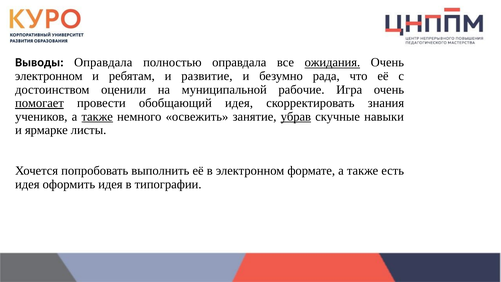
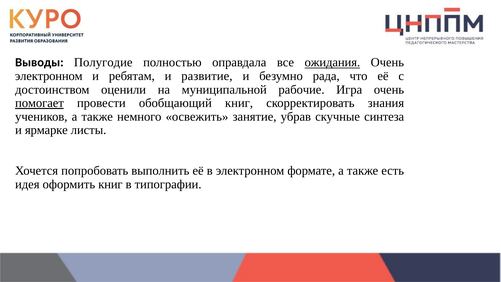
Выводы Оправдала: Оправдала -> Полугодие (103, 62)
обобщающий идея: идея -> книг (239, 103)
также underline: present -> none (97, 117)
убрав underline: present -> none (296, 117)
навыки: навыки -> синтеза (384, 117)
оформить идея: идея -> книг (110, 184)
